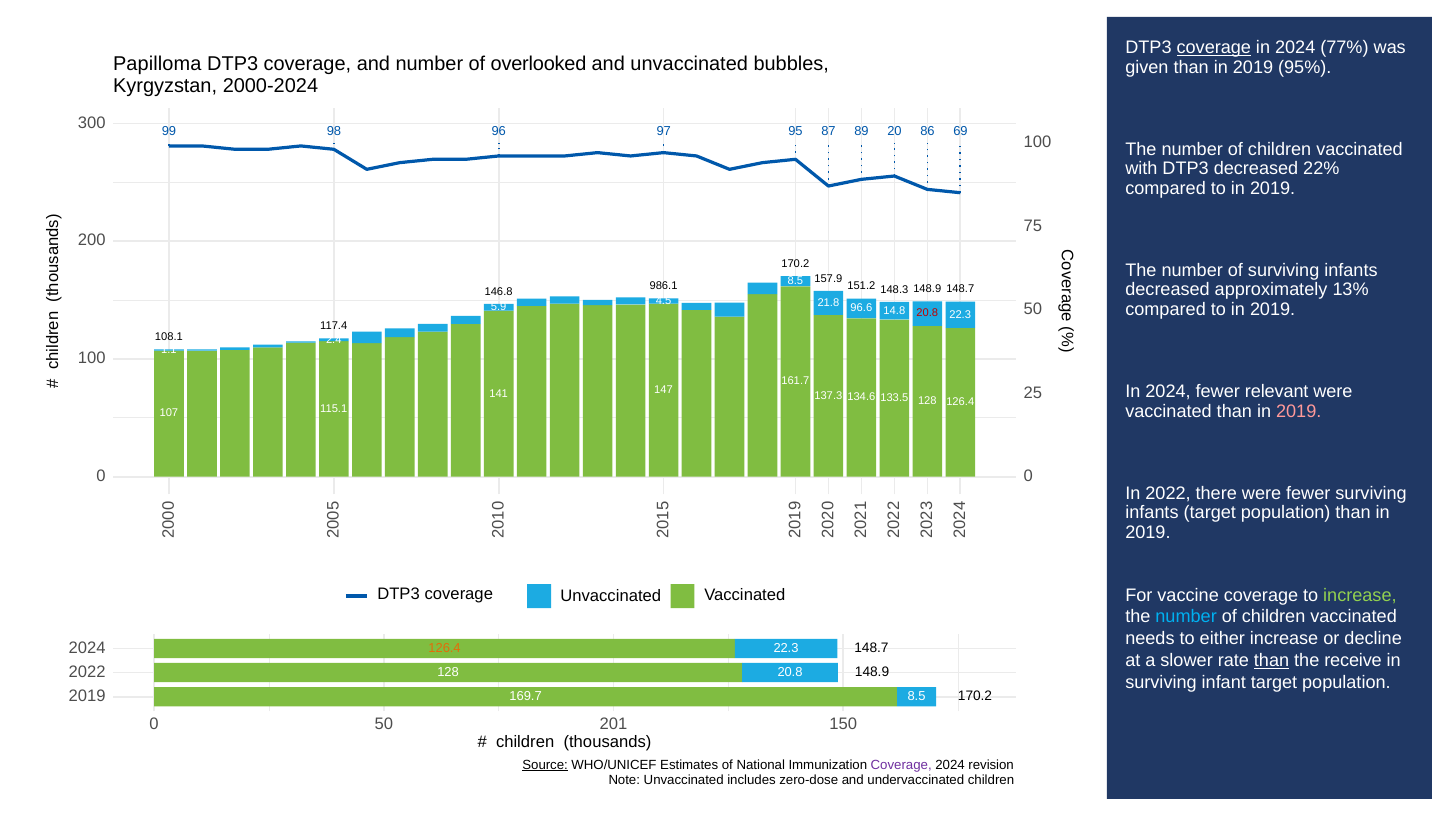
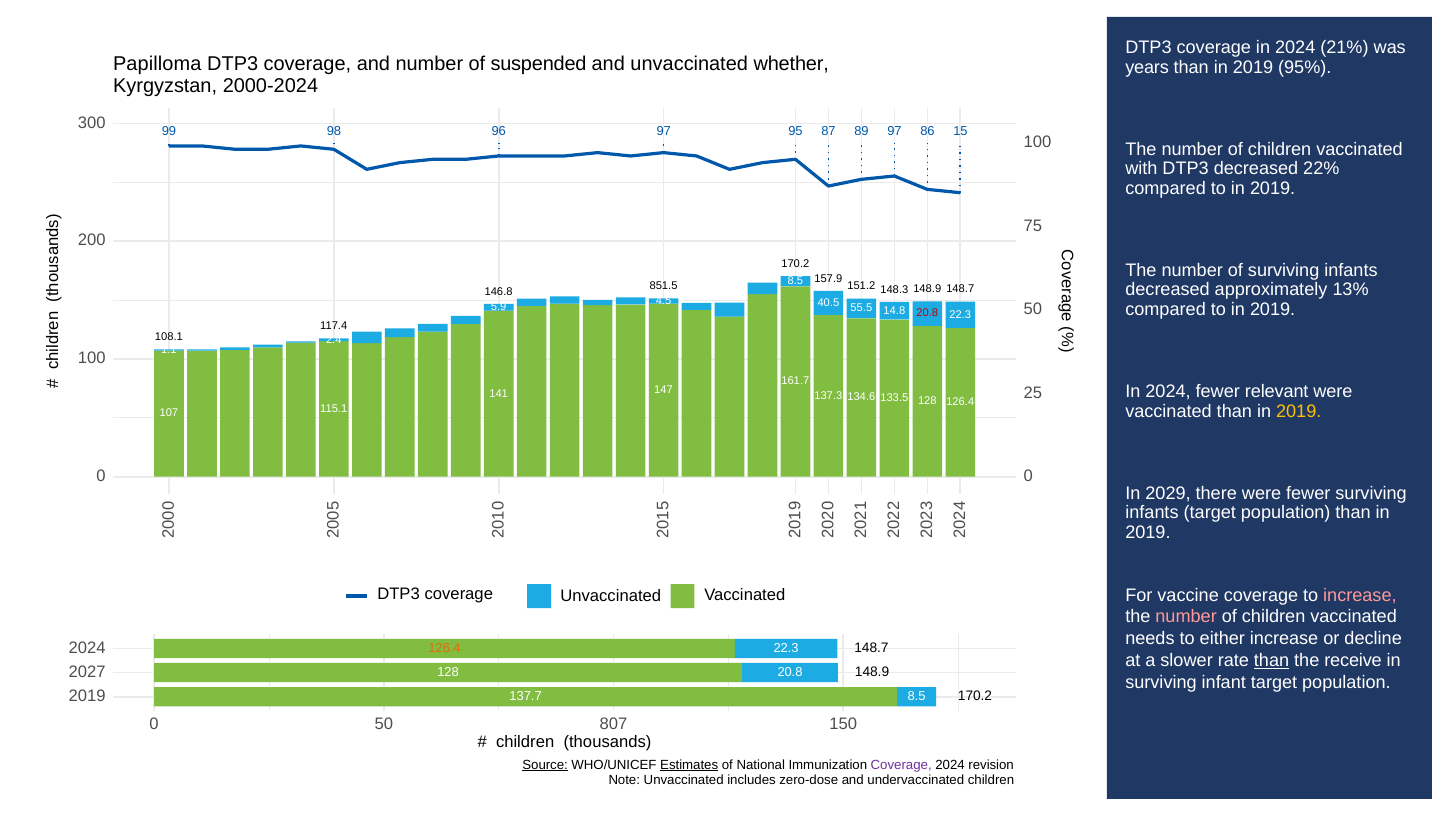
coverage underline: present -> none (1214, 48)
77%: 77% -> 21% (1345, 48)
overlooked: overlooked -> suspended (539, 64)
bubbles: bubbles -> whether (791, 64)
given: given -> years (1147, 67)
89 20: 20 -> 97 (895, 131)
69: 69 -> 15 (960, 131)
986.1: 986.1 -> 851.5 (664, 286)
21.8: 21.8 -> 40.5 (828, 302)
96.6: 96.6 -> 55.5 (861, 308)
2019 colour: pink -> yellow (1299, 411)
In 2022: 2022 -> 2029 (1168, 493)
increase colour: light green -> pink (1360, 595)
number colour: light blue -> pink (1186, 617)
2022: 2022 -> 2027 (87, 672)
169.7: 169.7 -> 137.7 (526, 696)
201: 201 -> 807 (613, 724)
Estimates underline: none -> present (689, 764)
